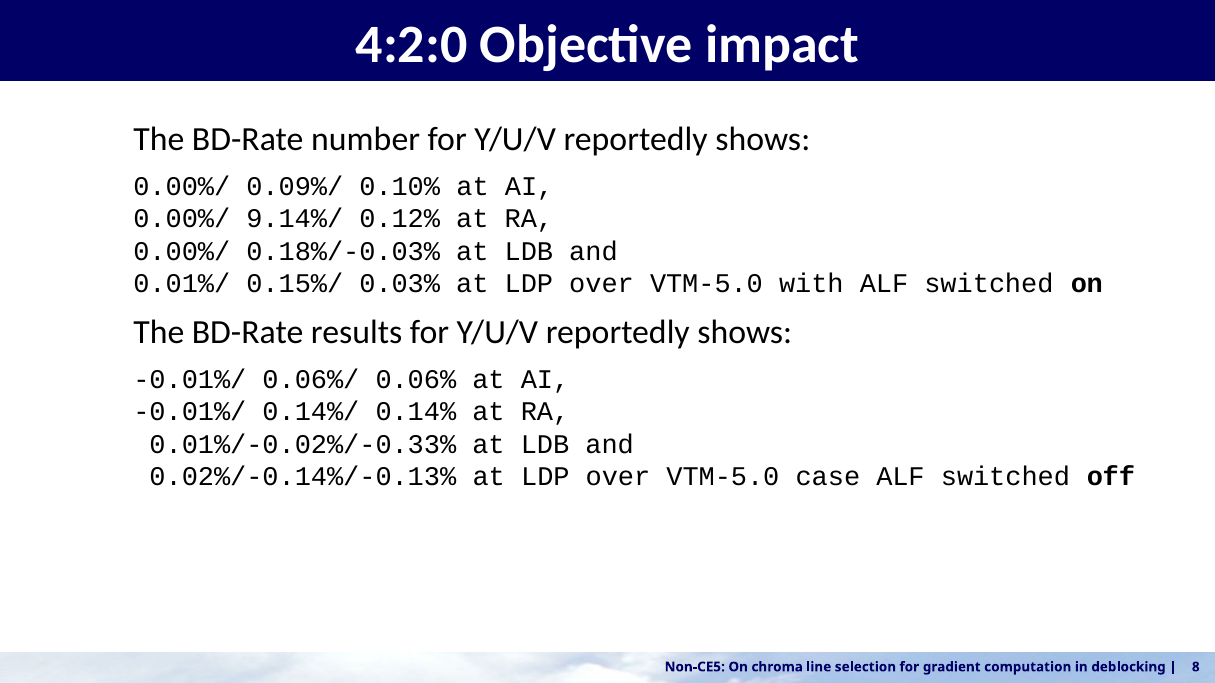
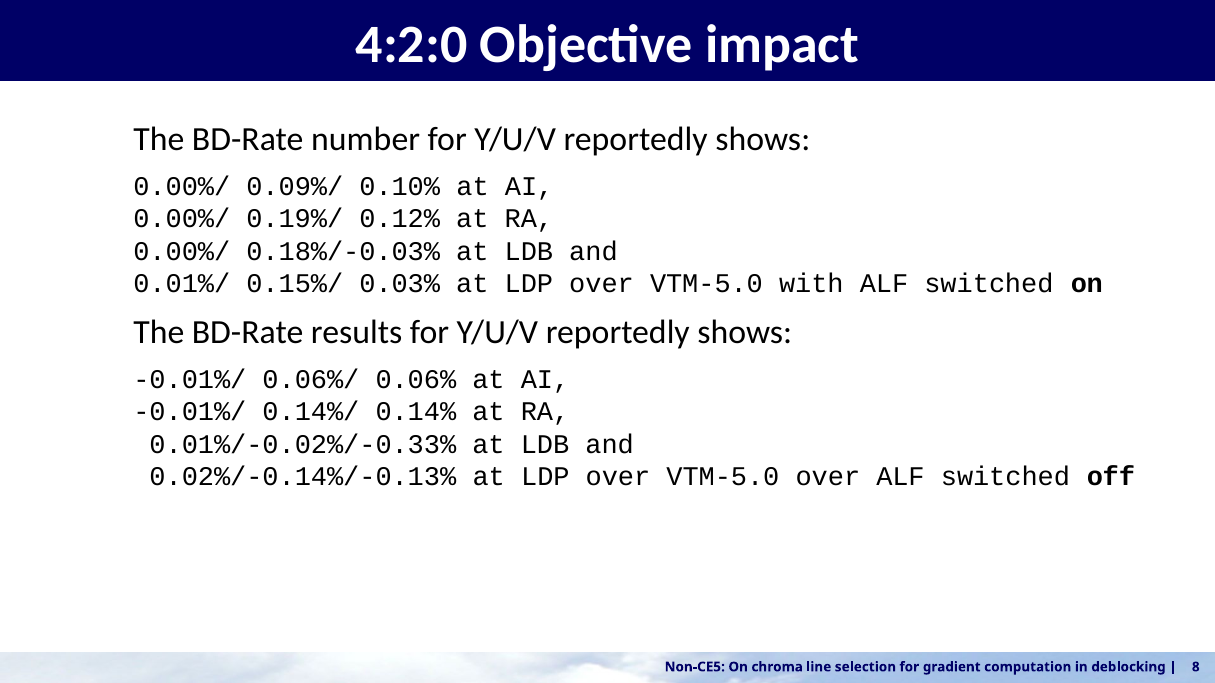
9.14%/: 9.14%/ -> 0.19%/ (295, 219)
VTM-5.0 case: case -> over (828, 477)
